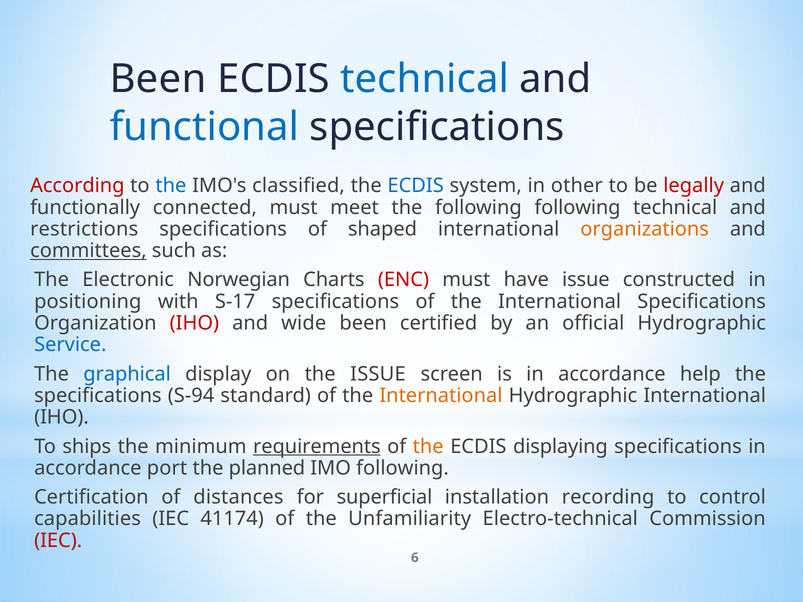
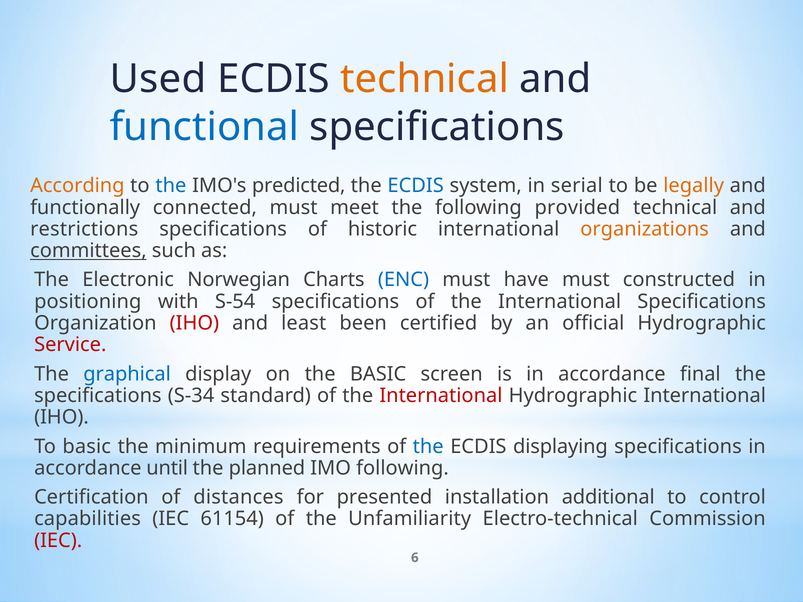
Been: Been -> Used (158, 79)
technical colour: blue -> orange (425, 79)
According colour: red -> orange (77, 186)
classified: classified -> predicted (299, 186)
other: other -> serial (577, 186)
legally colour: red -> orange (694, 186)
following following: following -> provided (577, 207)
shaped: shaped -> historic (382, 229)
ENC colour: red -> blue (403, 280)
have issue: issue -> must (586, 280)
S-17: S-17 -> S-54 (235, 302)
wide: wide -> least (304, 323)
Service colour: blue -> red (70, 345)
the ISSUE: ISSUE -> BASIC (378, 374)
help: help -> final (700, 374)
S-94: S-94 -> S-34 (191, 396)
International colour: orange -> red (441, 396)
To ships: ships -> basic (87, 447)
requirements underline: present -> none (317, 447)
the colour: orange -> blue (428, 447)
port: port -> until (167, 468)
superficial: superficial -> presented (384, 497)
recording: recording -> additional (608, 497)
41174: 41174 -> 61154 (232, 519)
